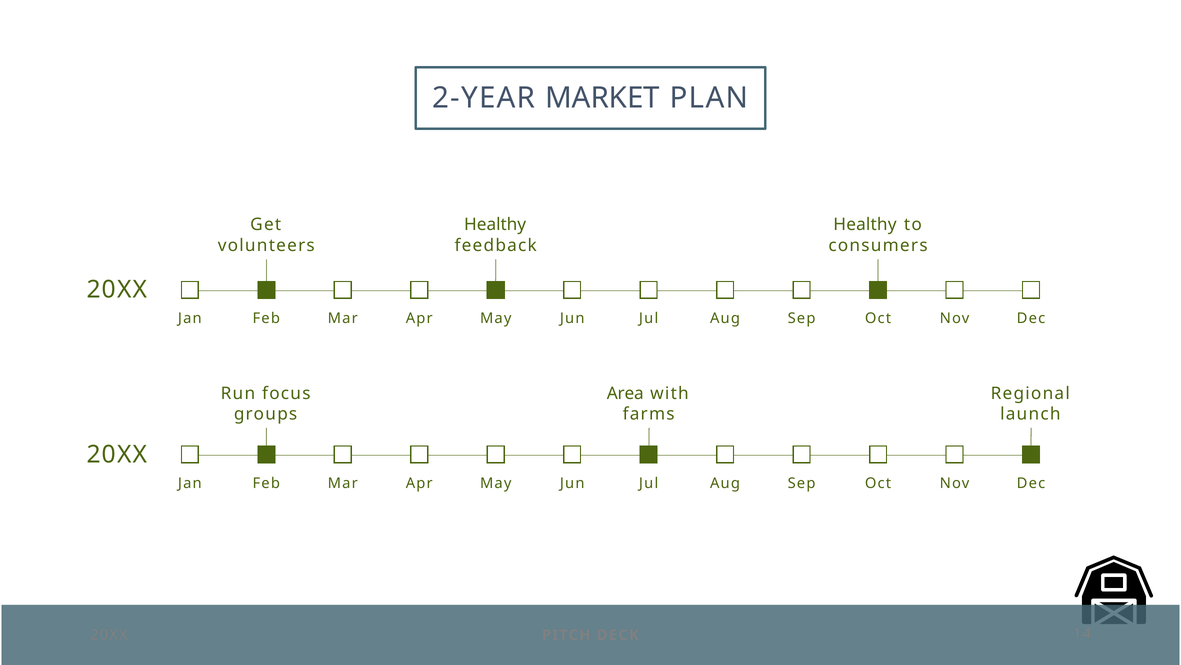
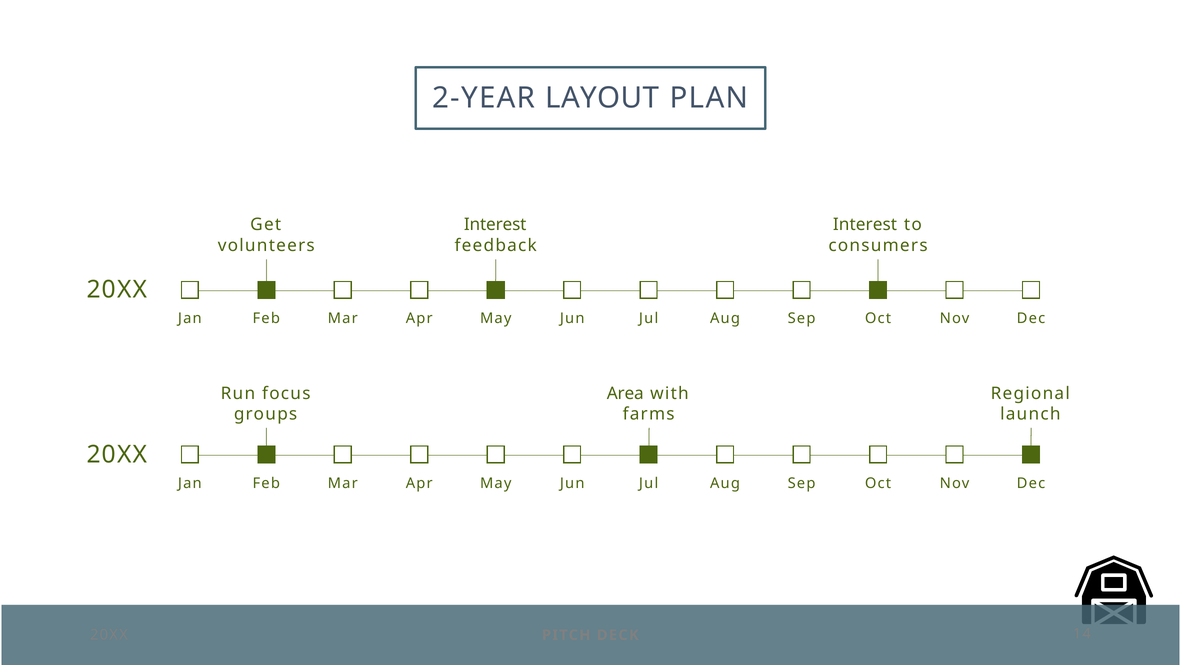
MARKET: MARKET -> LAYOUT (602, 98)
Healthy: Healthy -> Interest (495, 224)
Healthy: Healthy -> Interest (865, 224)
